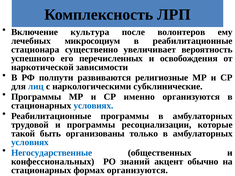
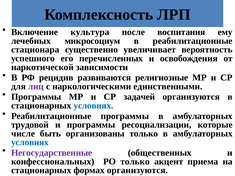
волонтеров: волонтеров -> воспитания (181, 32)
полпути: полпути -> рецидив (56, 78)
лиц colour: blue -> purple (36, 86)
субклинические: субклинические -> единственными (168, 86)
именно: именно -> задачей (139, 97)
такой: такой -> числе (23, 134)
Негосударственные colour: blue -> purple (52, 153)
РО знаний: знаний -> только (135, 162)
обычно: обычно -> приема (203, 162)
